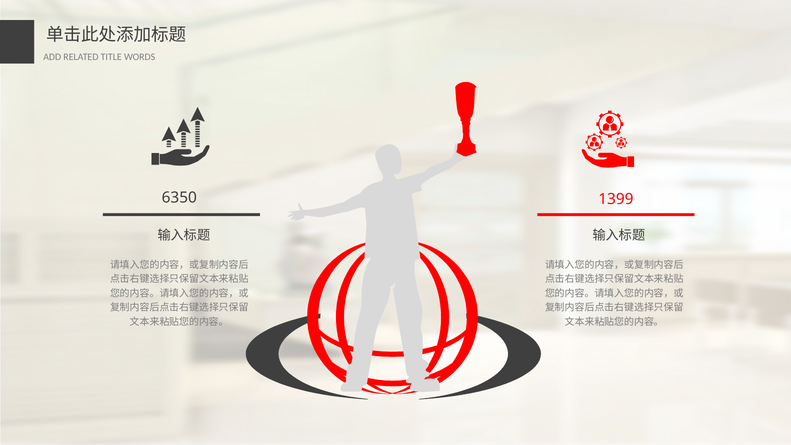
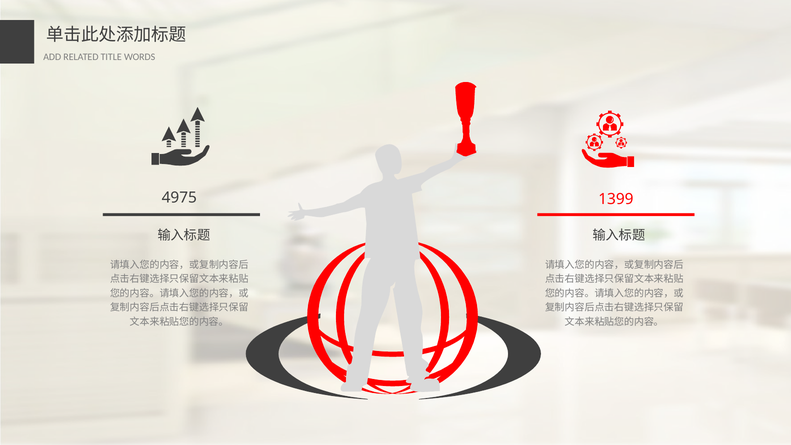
6350: 6350 -> 4975 (179, 198)
